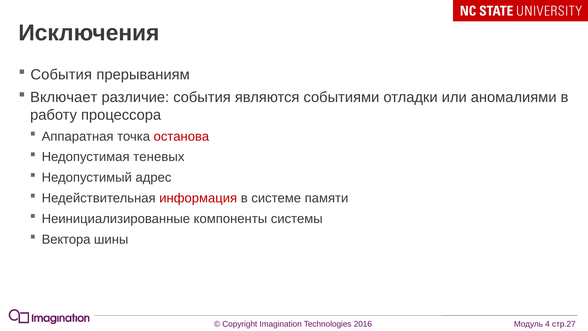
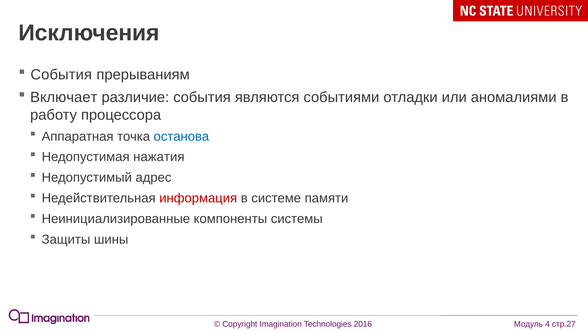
останова colour: red -> blue (181, 136)
теневых: теневых -> нажатия (159, 157)
Вектора: Вектора -> Защиты (66, 239)
